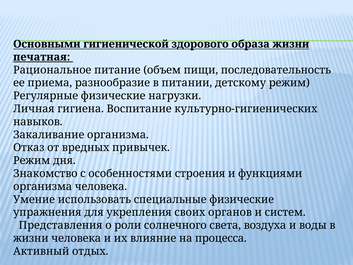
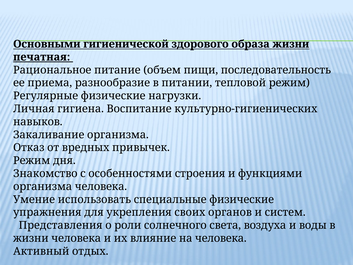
детскому: детскому -> тепловой (240, 83)
на процесса: процесса -> человека (221, 238)
